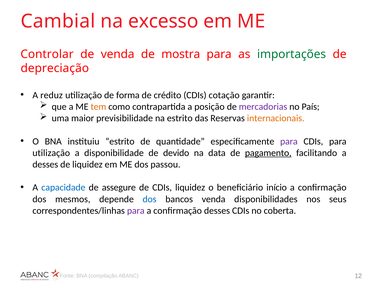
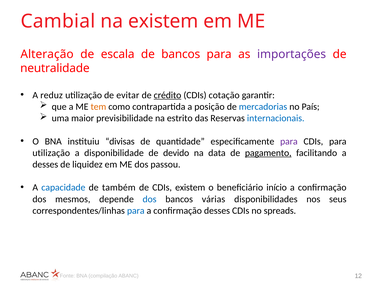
na excesso: excesso -> existem (163, 21)
Controlar: Controlar -> Alteração (47, 54)
de venda: venda -> escala (118, 54)
de mostra: mostra -> bancos (181, 54)
importações colour: green -> purple (292, 54)
depreciação: depreciação -> neutralidade (55, 68)
forma: forma -> evitar (128, 95)
crédito underline: none -> present (168, 95)
mercadorias colour: purple -> blue (263, 107)
internacionais colour: orange -> blue (276, 118)
instituiu estrito: estrito -> divisas (120, 141)
assegure: assegure -> também (119, 187)
CDIs liquidez: liquidez -> existem (190, 187)
bancos venda: venda -> várias (214, 199)
para colour: purple -> blue (136, 210)
coberta: coberta -> spreads (280, 210)
